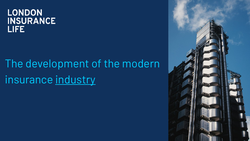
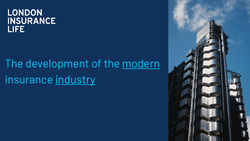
modern underline: none -> present (141, 64)
